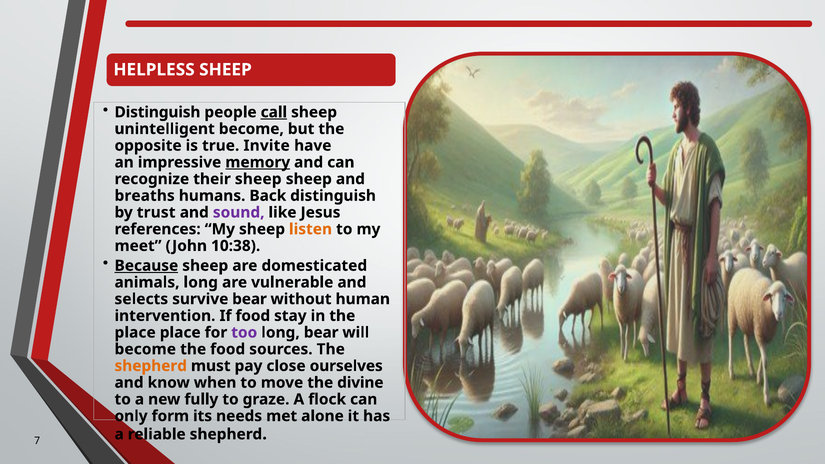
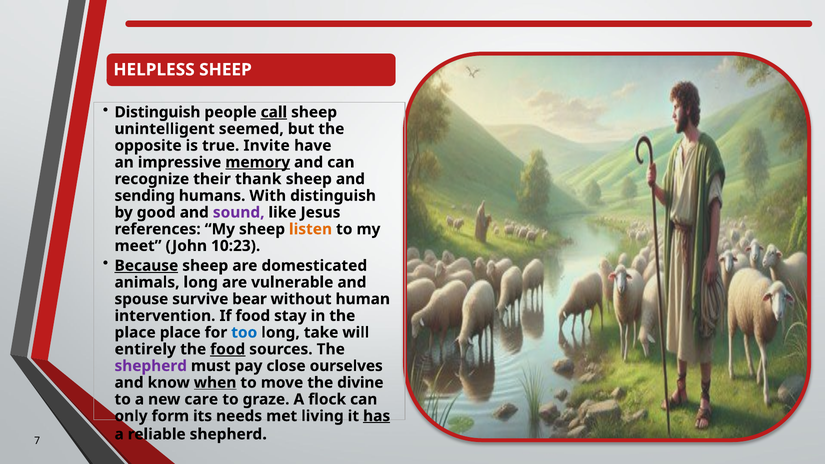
unintelligent become: become -> seemed (251, 129)
their sheep: sheep -> thank (258, 179)
breaths: breaths -> sending (145, 196)
Back: Back -> With (268, 196)
trust: trust -> good (156, 212)
10:38: 10:38 -> 10:23 (236, 246)
selects: selects -> spouse (141, 299)
too colour: purple -> blue (244, 333)
long bear: bear -> take (321, 333)
become: become -> entirely (145, 349)
food underline: none -> present (228, 349)
shepherd colour: orange -> purple (151, 366)
when underline: none -> present (215, 383)
fully: fully -> care (201, 399)
alone: alone -> living (322, 416)
has underline: none -> present (377, 416)
